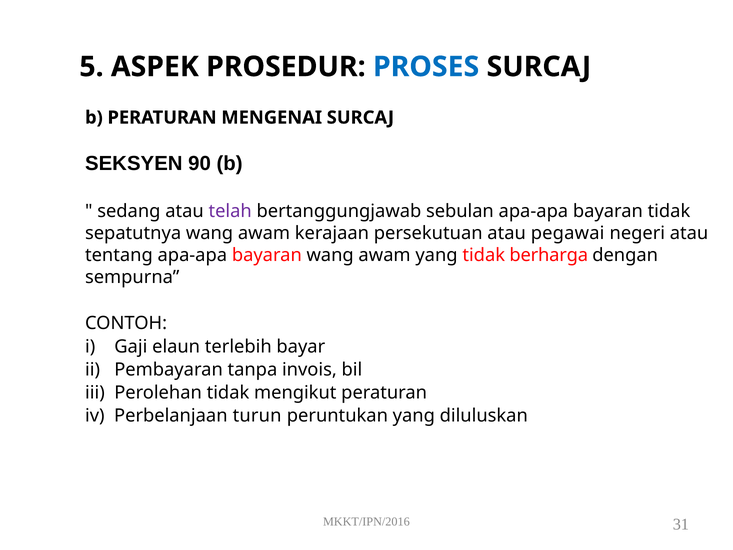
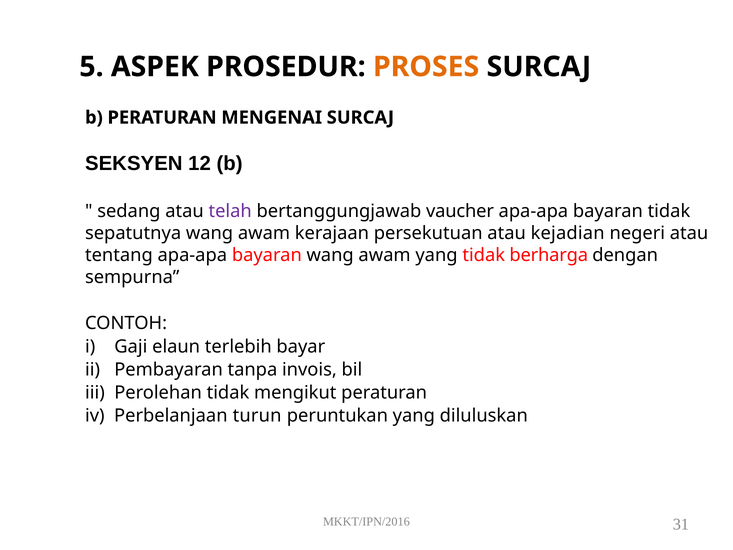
PROSES colour: blue -> orange (426, 67)
90: 90 -> 12 (200, 164)
sebulan: sebulan -> vaucher (460, 211)
pegawai: pegawai -> kejadian (568, 233)
